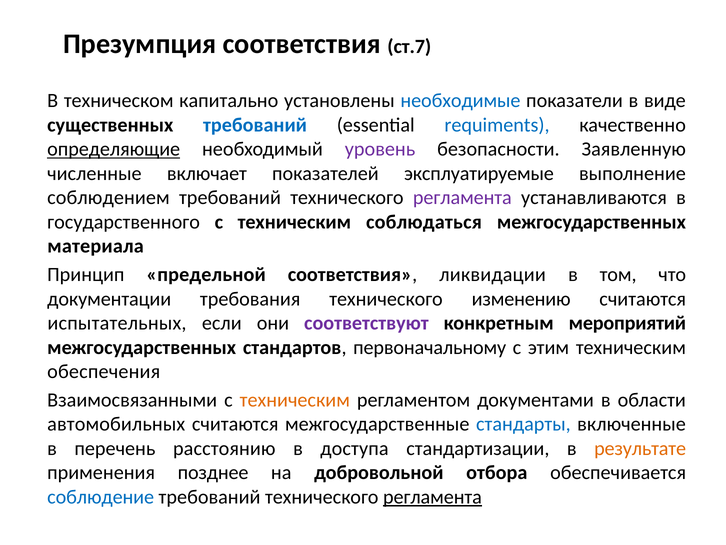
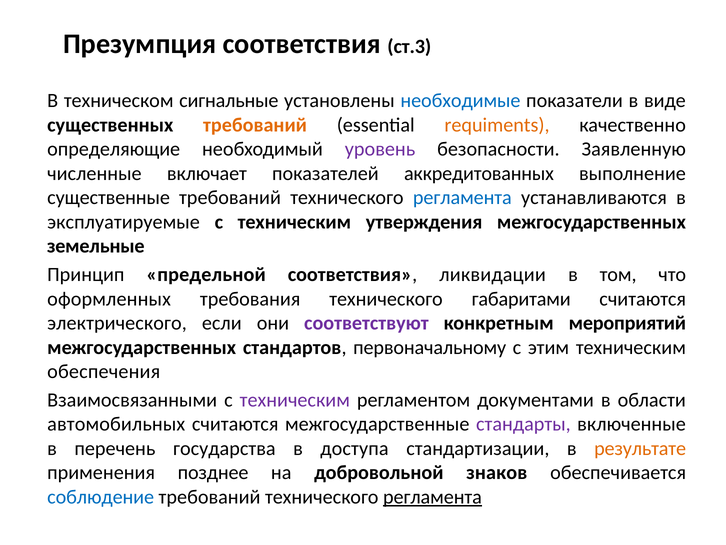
ст.7: ст.7 -> ст.3 (409, 47)
капитально: капитально -> сигнальные (229, 101)
требований colour: blue -> orange (255, 125)
requiments colour: blue -> orange (497, 125)
определяющие underline: present -> none (114, 149)
эксплуатируемые: эксплуатируемые -> аккредитованных (479, 173)
соблюдением: соблюдением -> существенные (109, 198)
регламента colour: purple -> blue (462, 198)
государственного: государственного -> эксплуатируемые (124, 222)
соблюдаться: соблюдаться -> утверждения (424, 222)
материала: материала -> земельные (96, 246)
документации: документации -> оформленных (109, 299)
изменению: изменению -> габаритами (521, 299)
испытательных: испытательных -> электрического (117, 323)
техническим colour: orange -> purple (295, 400)
стандарты colour: blue -> purple (523, 424)
расстоянию: расстоянию -> государства (224, 448)
отбора: отбора -> знаков (497, 472)
